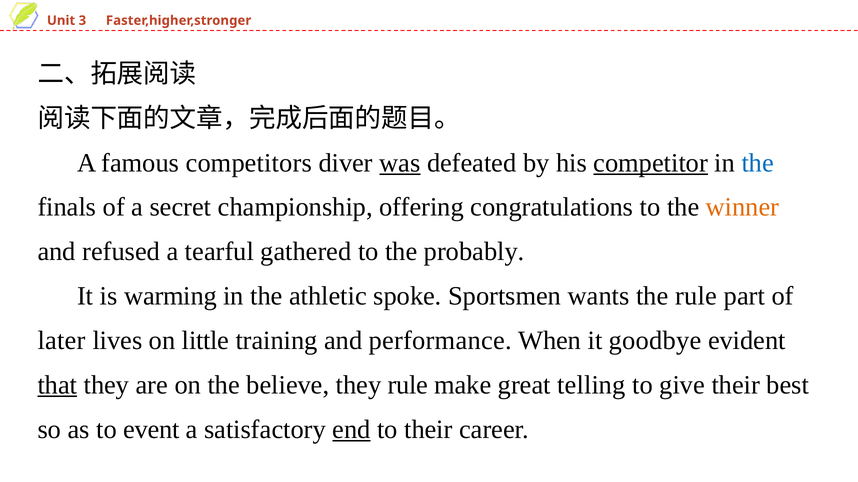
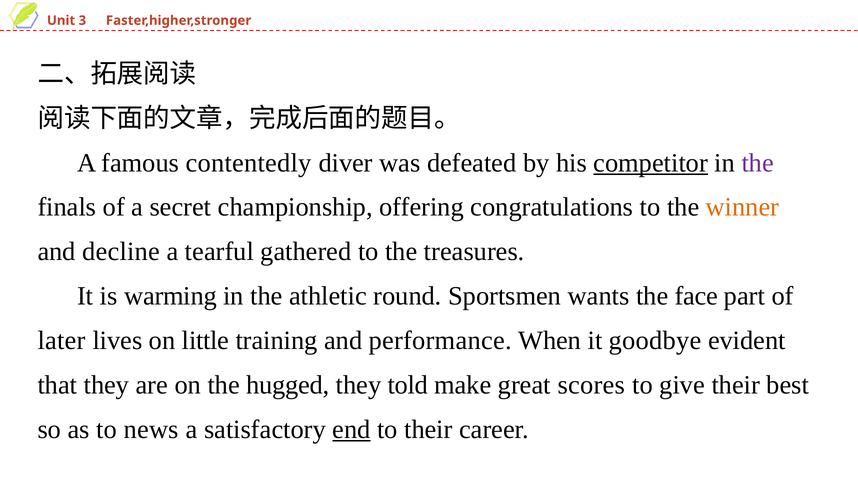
competitors: competitors -> contentedly (249, 163)
was underline: present -> none (400, 163)
the colour: blue -> purple (758, 163)
refused: refused -> decline (121, 252)
probably: probably -> treasures (474, 252)
spoke: spoke -> round (407, 296)
the rule: rule -> face (696, 296)
that underline: present -> none (57, 385)
believe: believe -> hugged (288, 385)
they rule: rule -> told (408, 385)
telling: telling -> scores (591, 385)
event: event -> news (151, 430)
